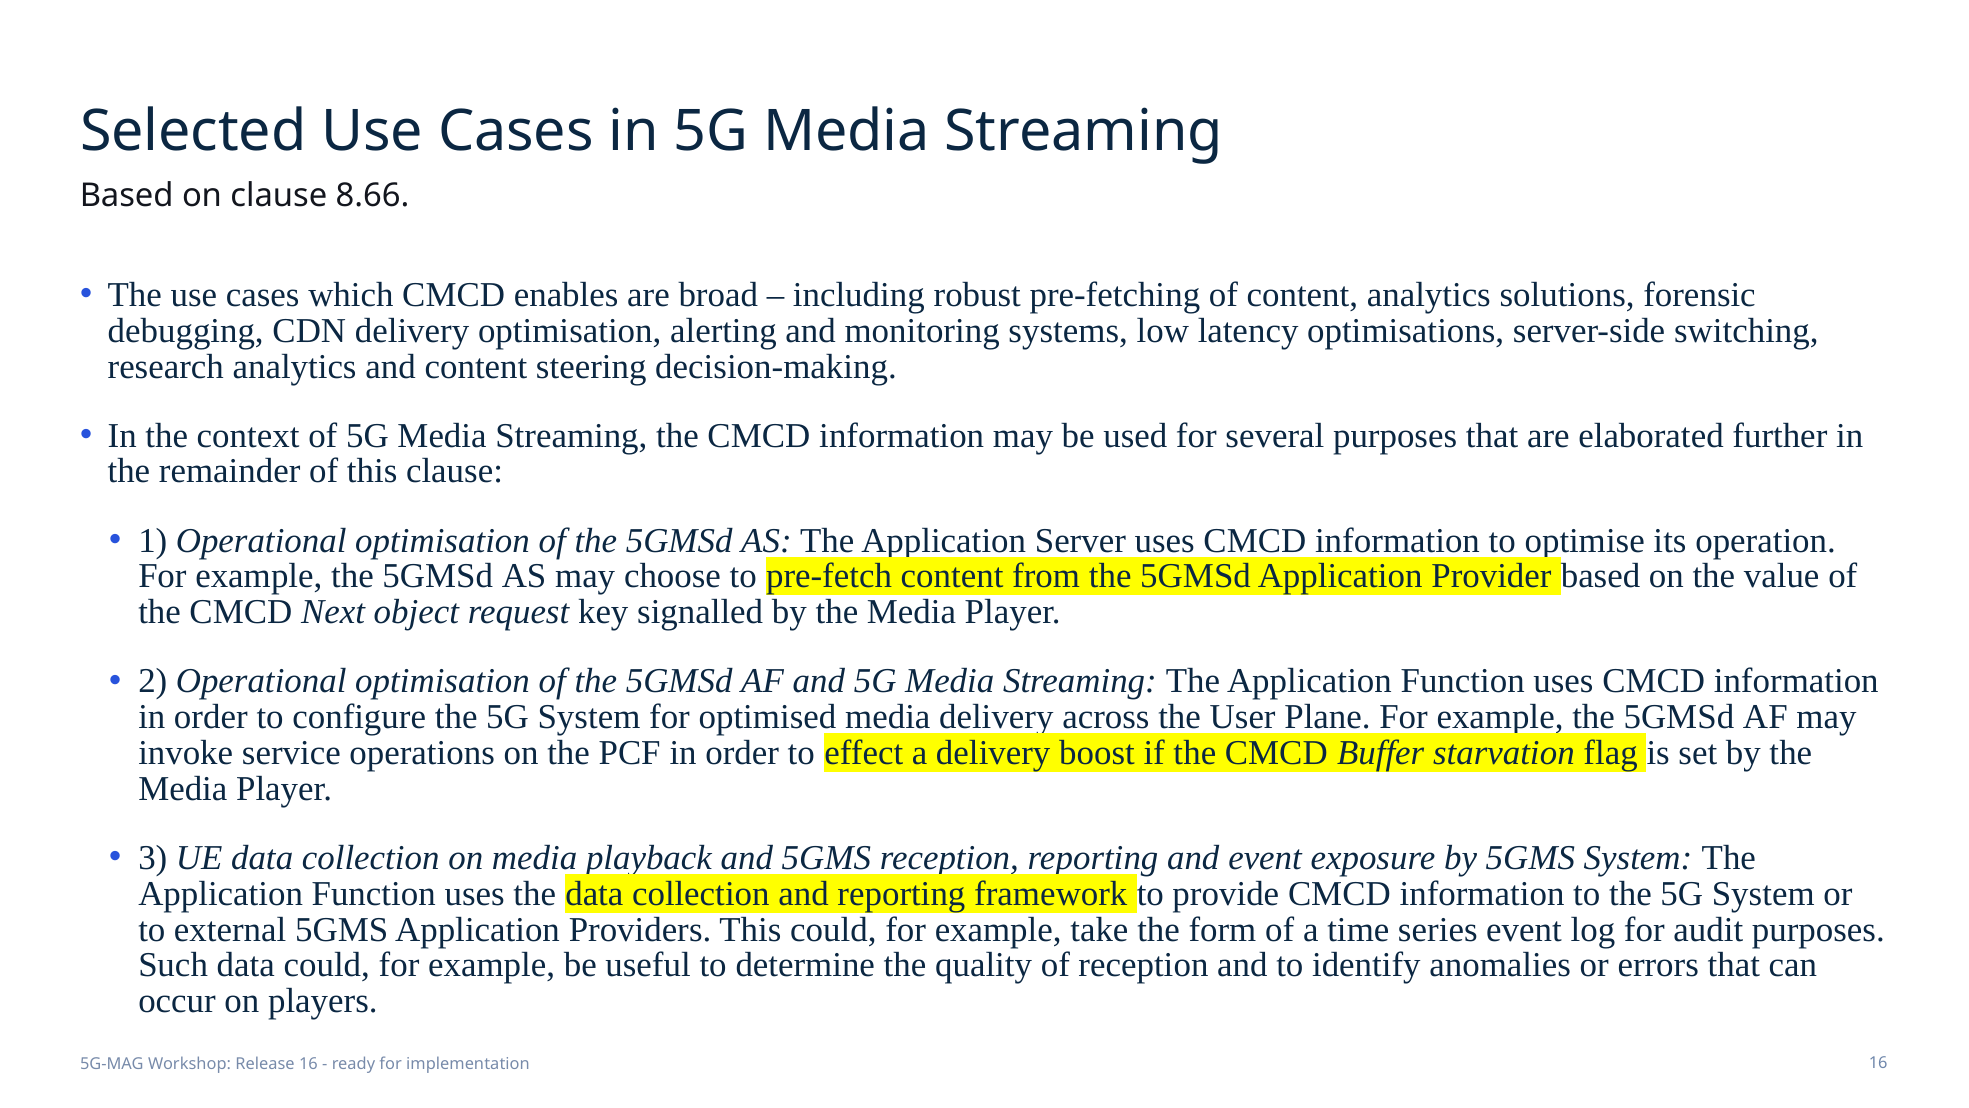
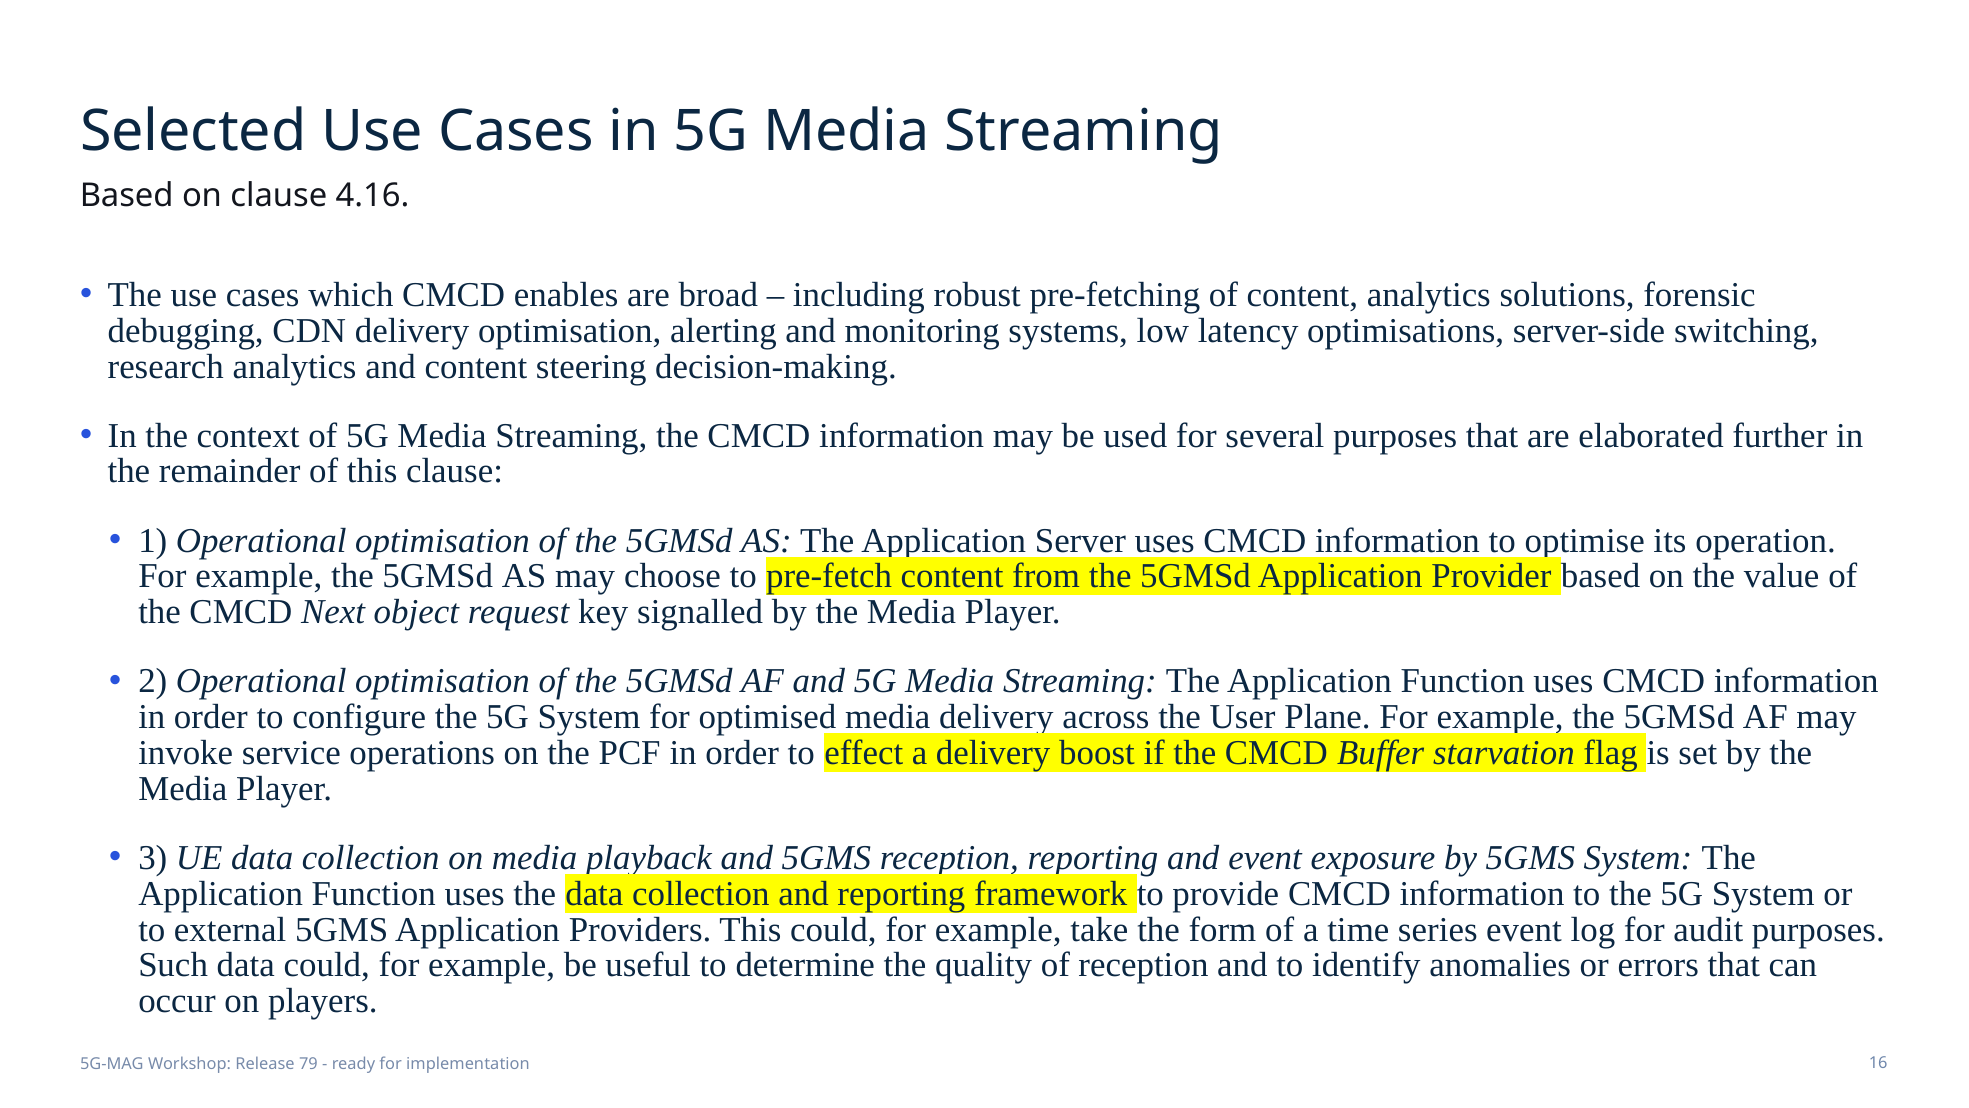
8.66: 8.66 -> 4.16 (373, 195)
Release 16: 16 -> 79 (308, 1063)
